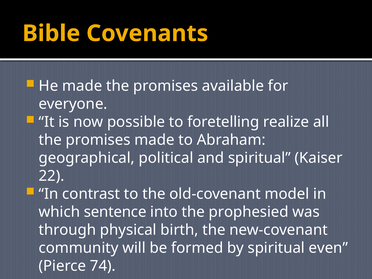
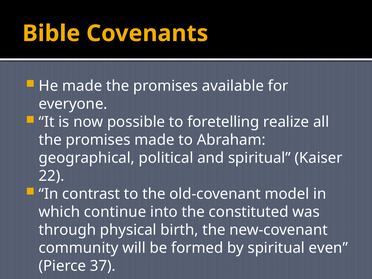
sentence: sentence -> continue (115, 212)
prophesied: prophesied -> constituted (249, 212)
74: 74 -> 37 (103, 266)
